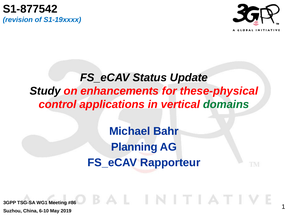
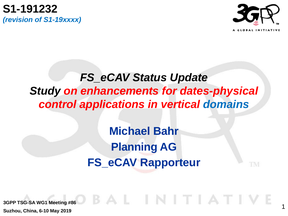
S1-877542: S1-877542 -> S1-191232 (30, 9)
these-physical: these-physical -> dates-physical (219, 91)
domains colour: green -> blue (226, 104)
